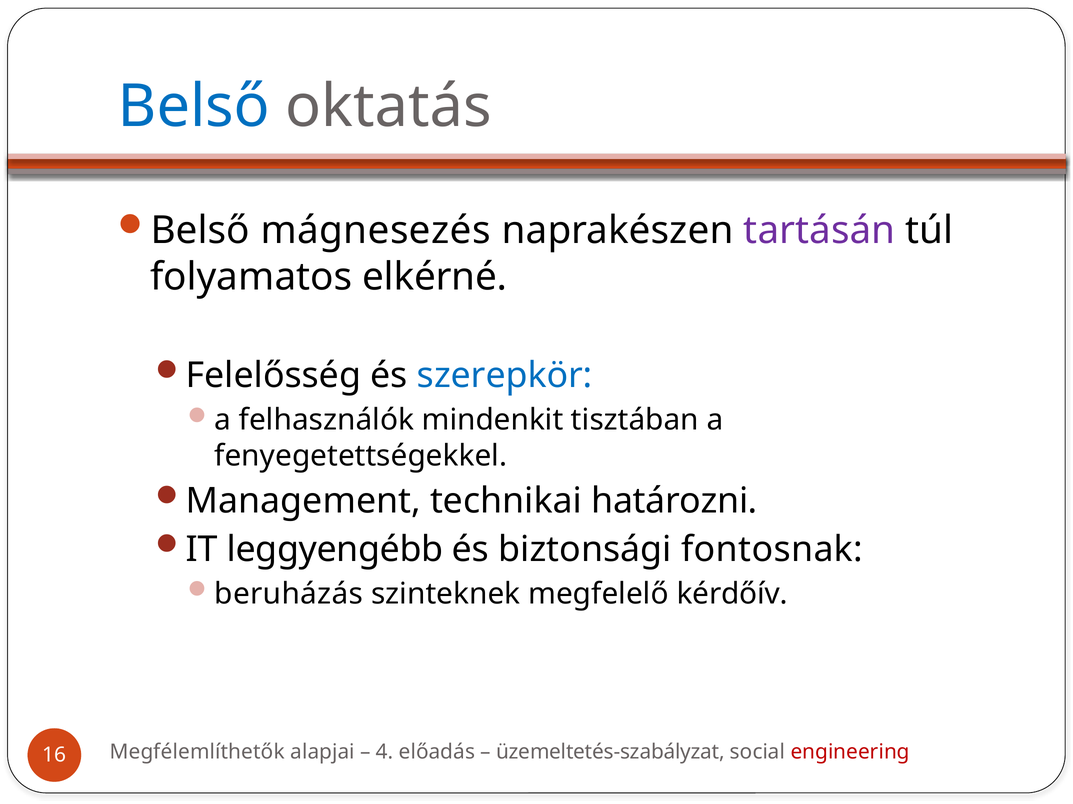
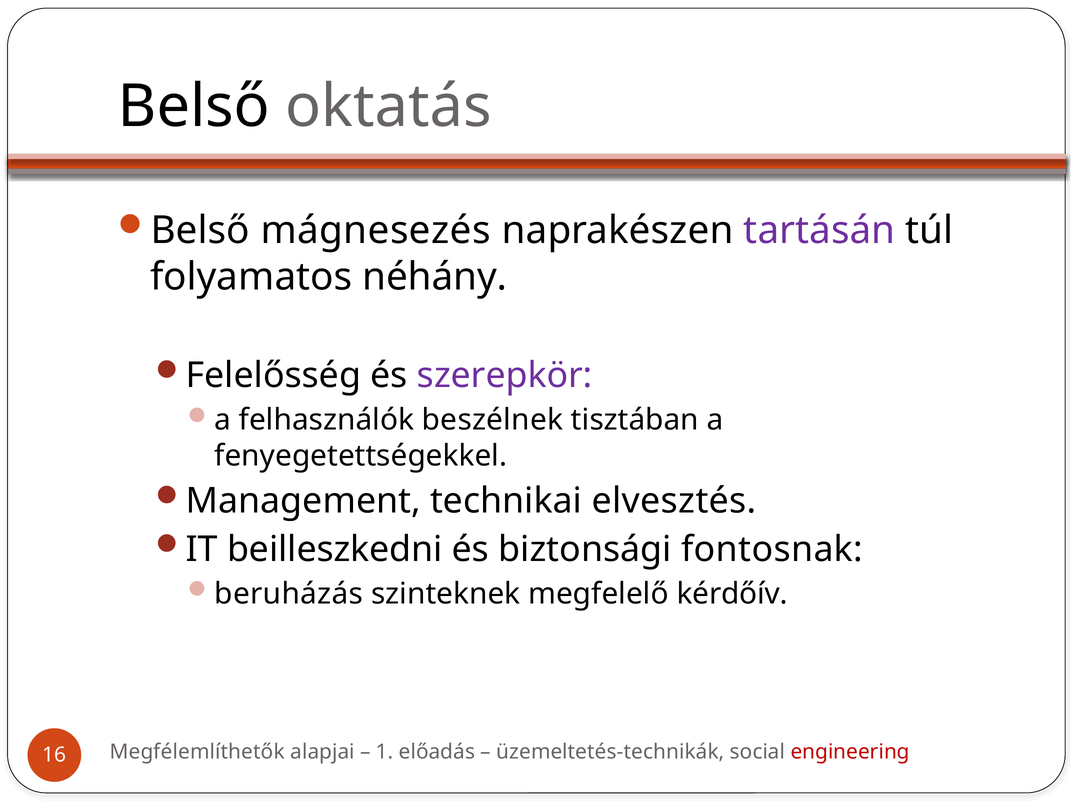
Belső colour: blue -> black (194, 107)
elkérné: elkérné -> néhány (435, 277)
szerepkör colour: blue -> purple (505, 376)
mindenkit: mindenkit -> beszélnek (492, 420)
határozni: határozni -> elvesztés (674, 502)
leggyengébb: leggyengébb -> beilleszkedni (335, 550)
4: 4 -> 1 (385, 753)
üzemeltetés-szabályzat: üzemeltetés-szabályzat -> üzemeltetés-technikák (610, 753)
